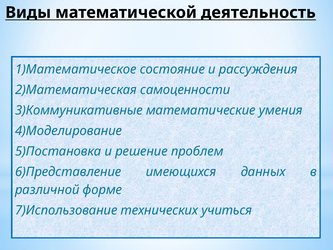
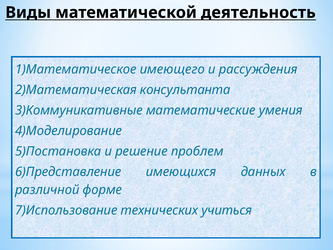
состояние: состояние -> имеющего (172, 69)
самоценности: самоценности -> консультанта (185, 90)
